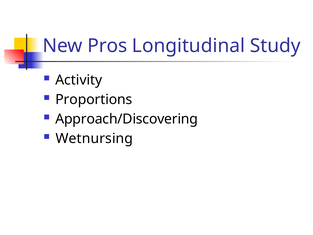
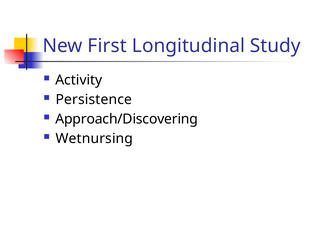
Pros: Pros -> First (107, 46)
Proportions: Proportions -> Persistence (94, 99)
